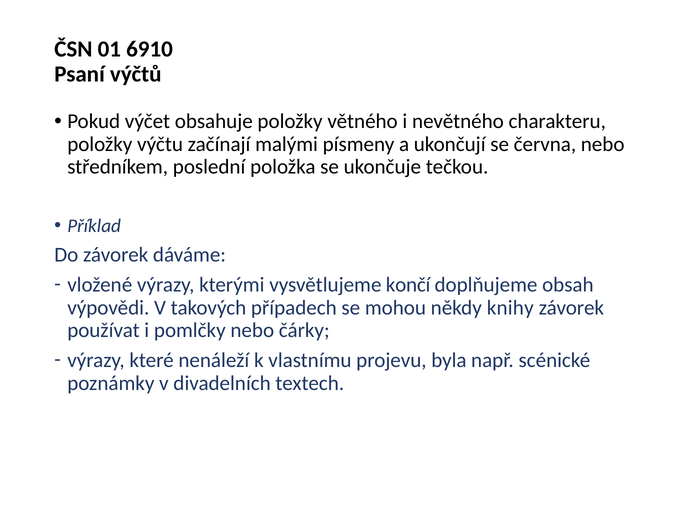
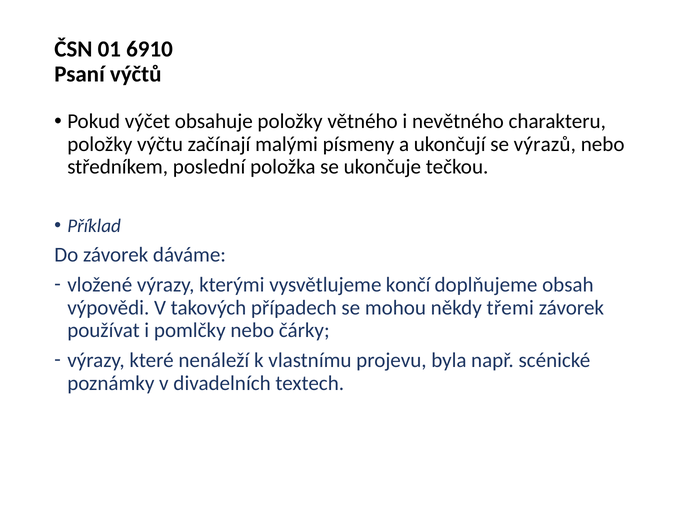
června: června -> výrazů (545, 144)
knihy: knihy -> třemi (510, 307)
